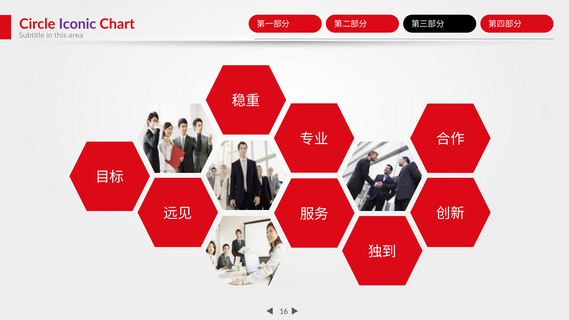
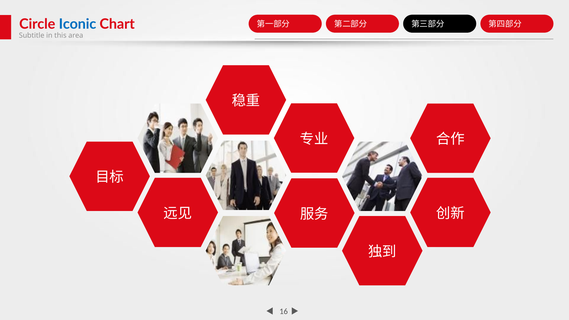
Iconic colour: purple -> blue (77, 24)
